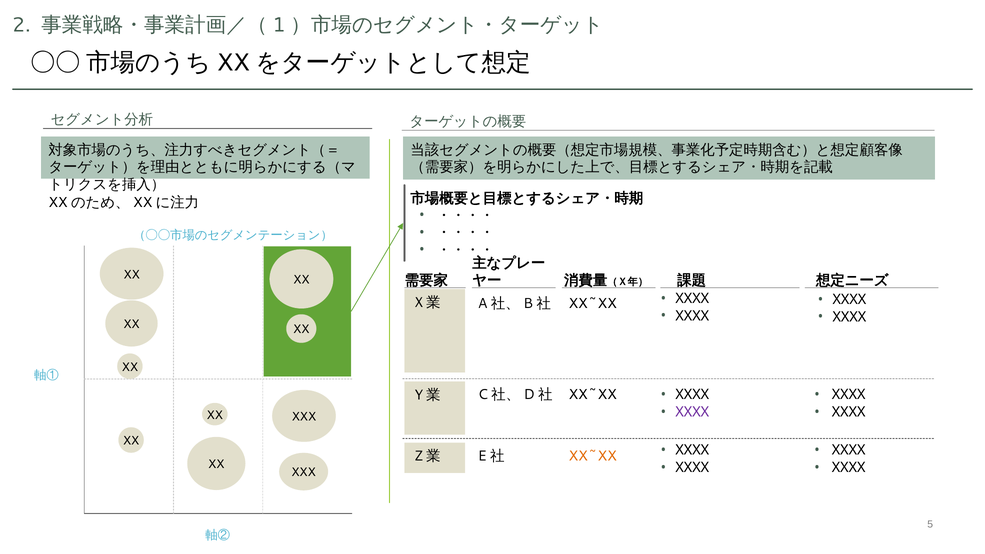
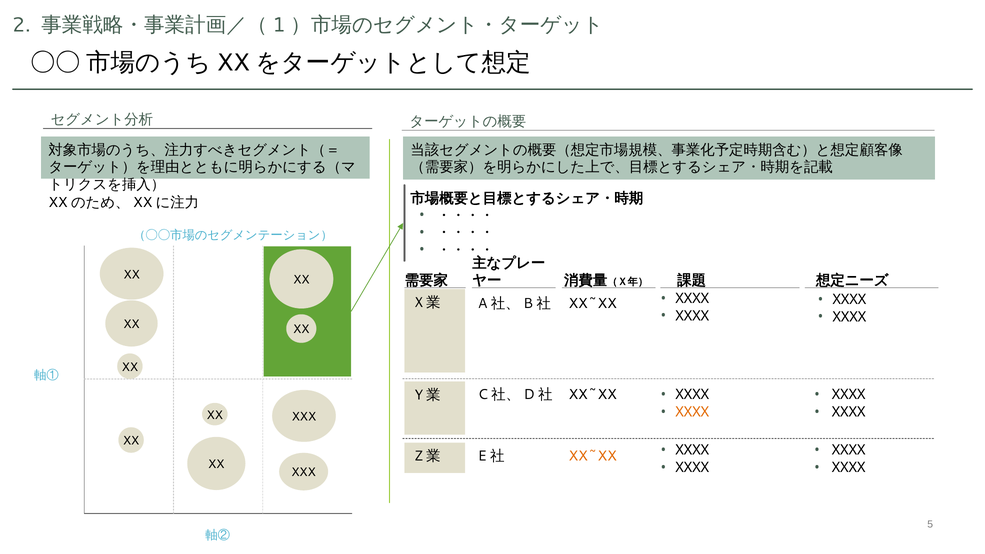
XXXX colour: purple -> orange (692, 412)
